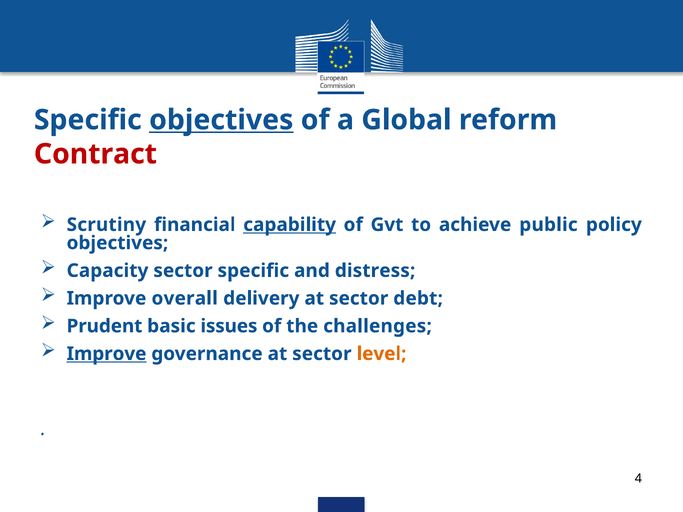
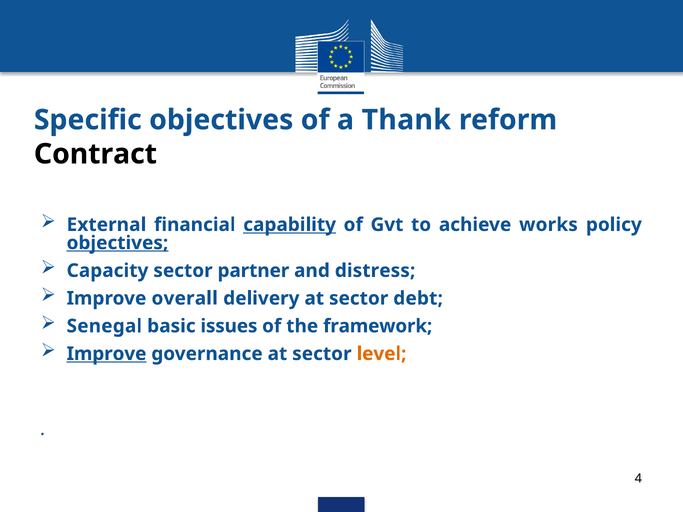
objectives underline: present -> none (221, 120)
Global: Global -> Thank (406, 120)
Contract colour: red -> black (95, 154)
Scrutiny: Scrutiny -> External (106, 225)
public: public -> works (548, 225)
objectives underline: none -> present (117, 243)
sector specific: specific -> partner (253, 271)
Prudent: Prudent -> Senegal (104, 326)
challenges: challenges -> framework (378, 326)
